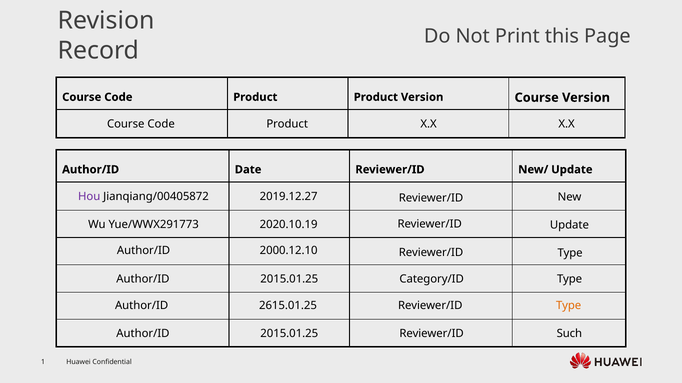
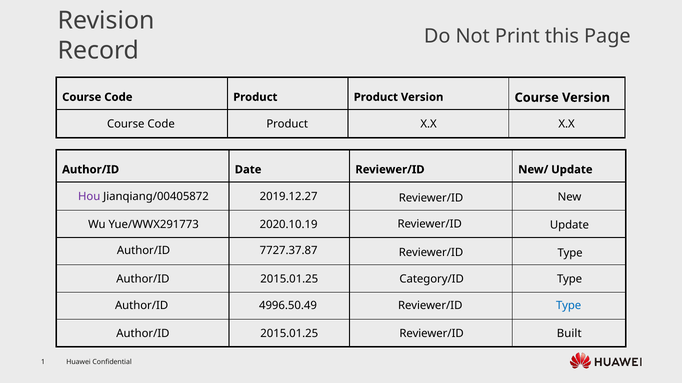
2000.12.10: 2000.12.10 -> 7727.37.87 (289, 251)
2615.01.25: 2615.01.25 -> 4996.50.49 (288, 306)
Type colour: orange -> blue (569, 306)
Such: Such -> Built (569, 334)
